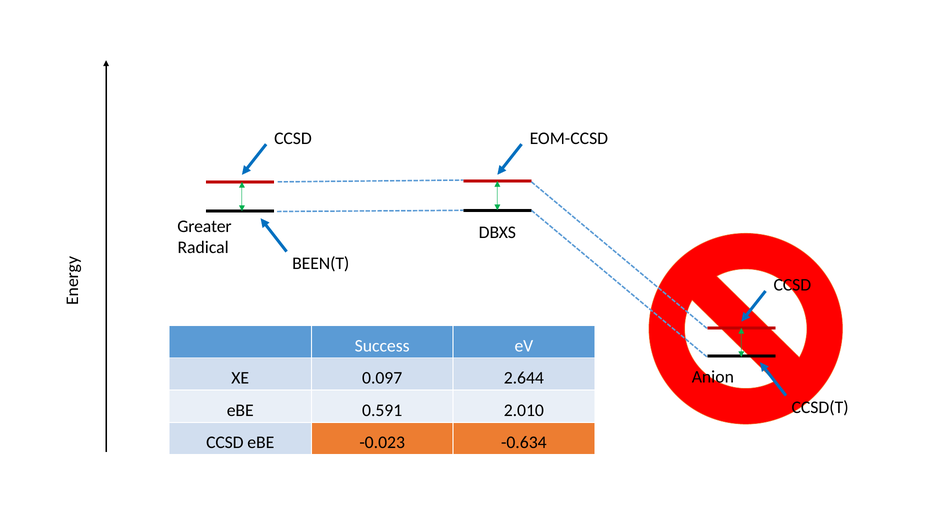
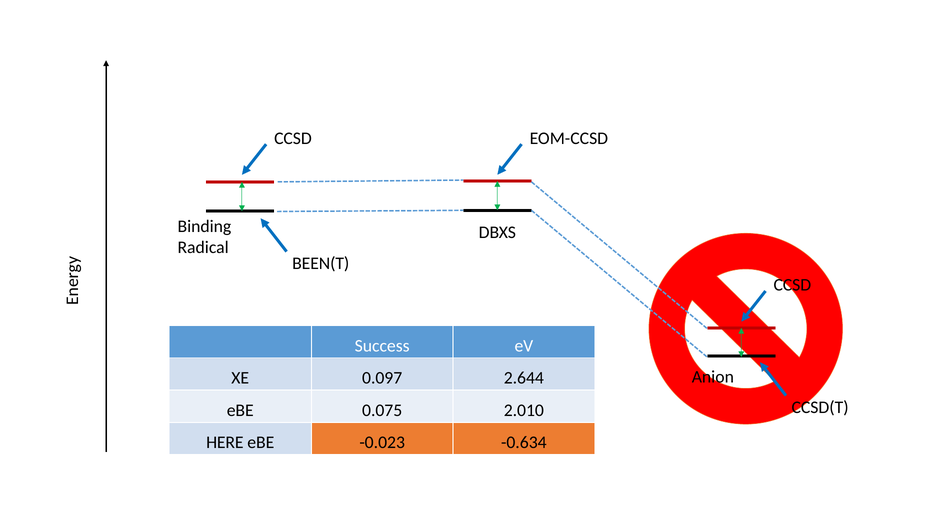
Greater: Greater -> Binding (204, 226)
0.591: 0.591 -> 0.075 (382, 411)
CCSD: CCSD -> HERE (225, 443)
